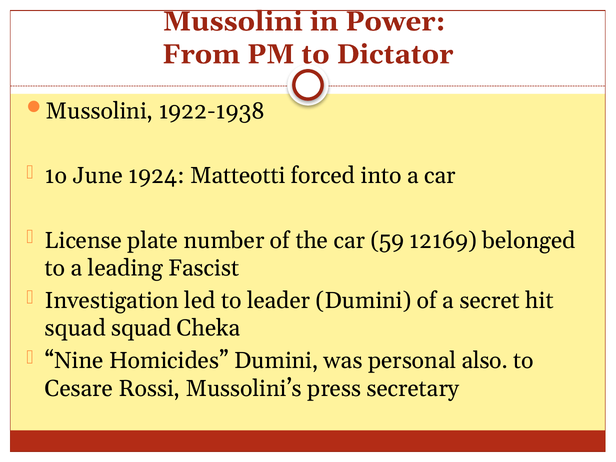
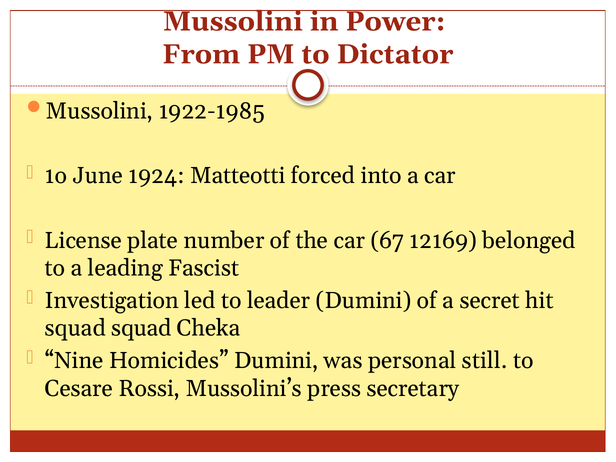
1922-1938: 1922-1938 -> 1922-1985 (212, 111)
59: 59 -> 67 (387, 240)
also: also -> still (485, 361)
